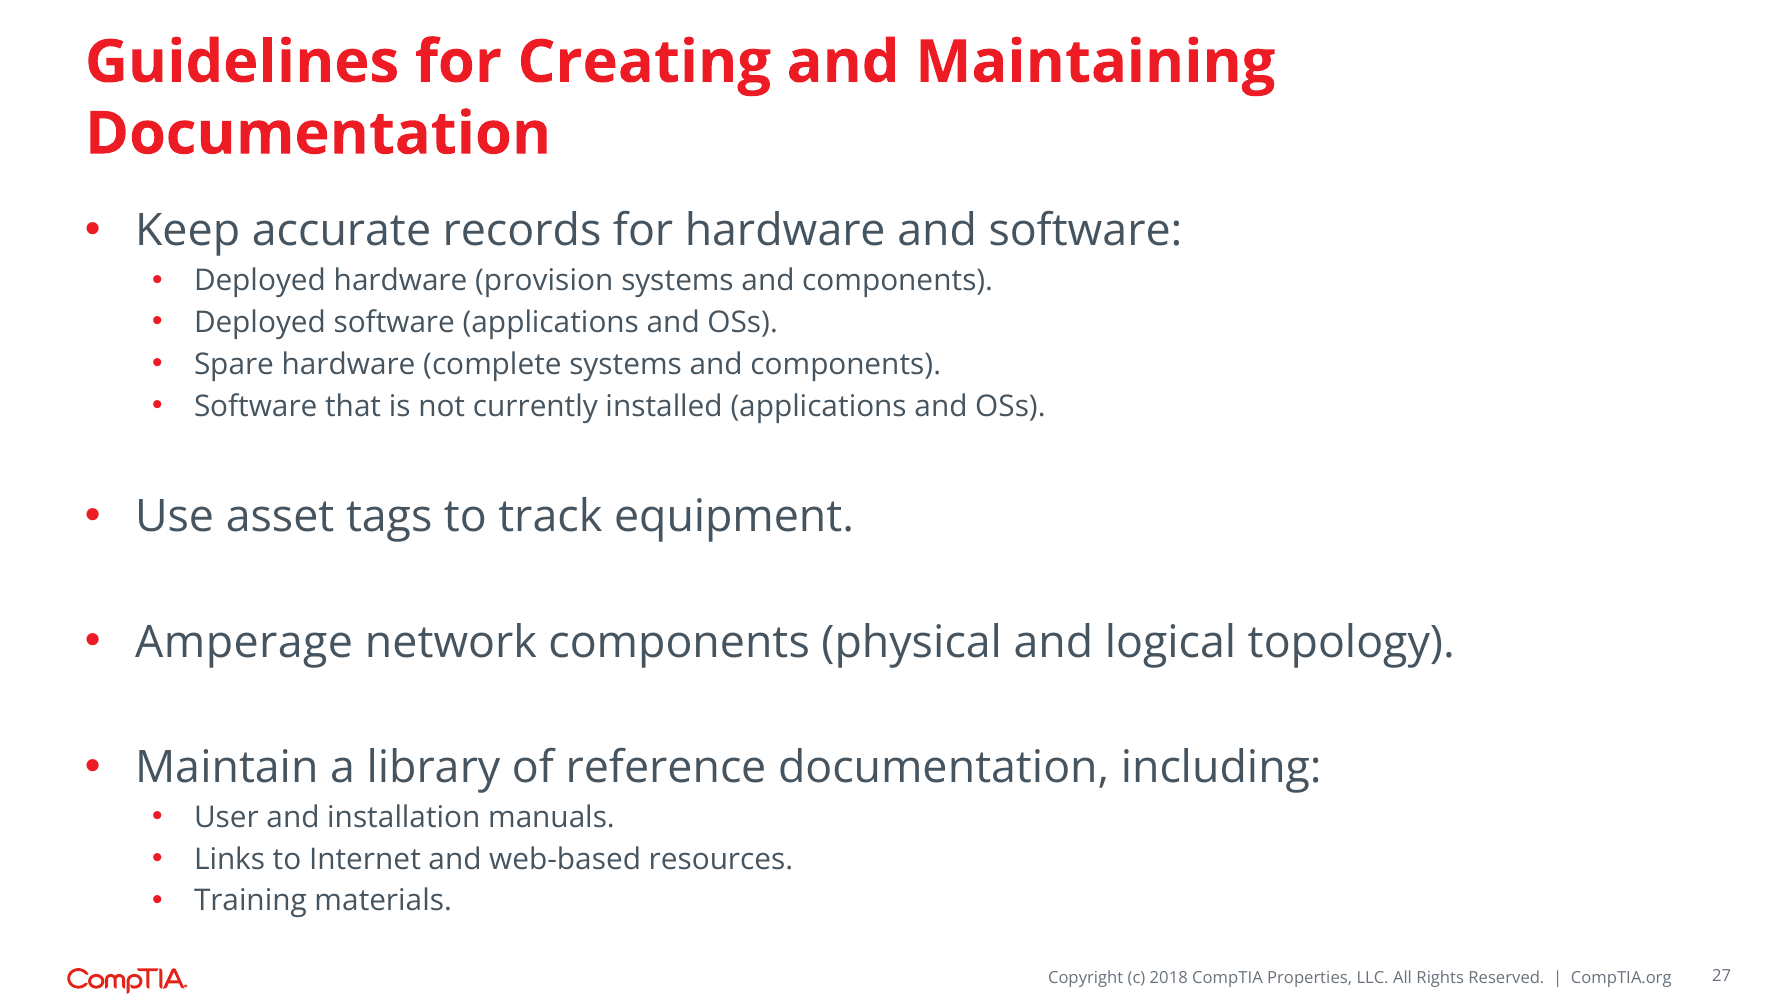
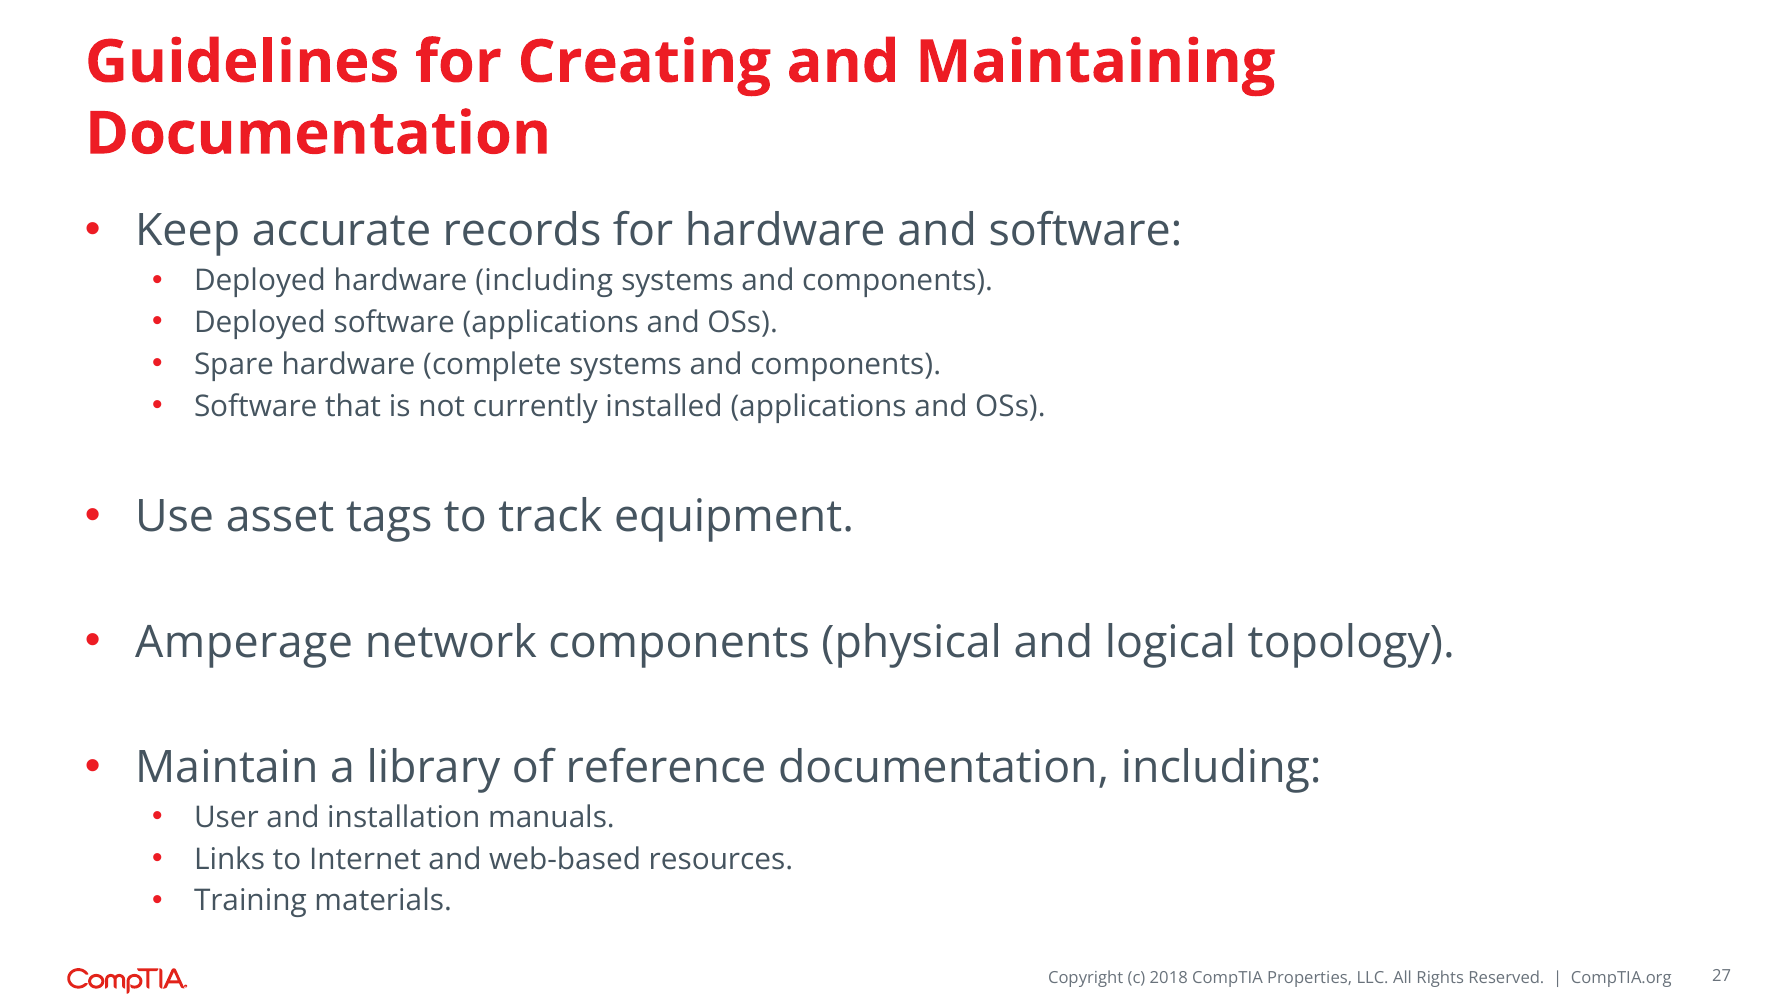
hardware provision: provision -> including (544, 281)
